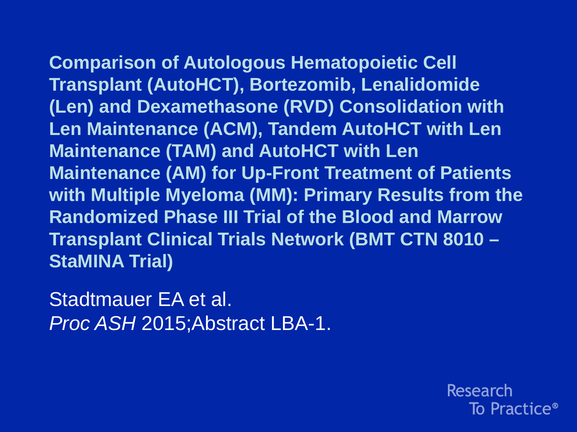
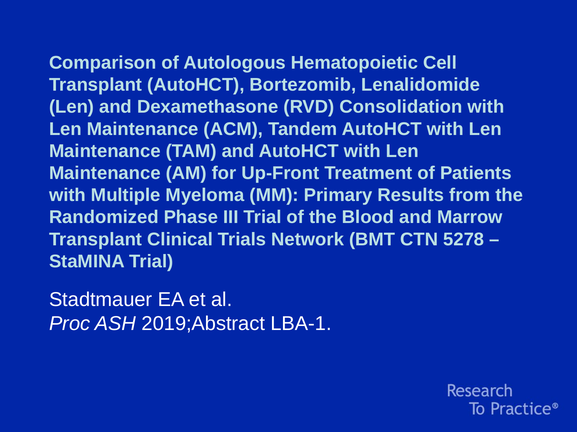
8010: 8010 -> 5278 (464, 240)
2015;Abstract: 2015;Abstract -> 2019;Abstract (203, 324)
